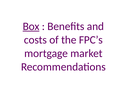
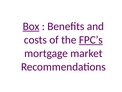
FPC’s underline: none -> present (91, 40)
